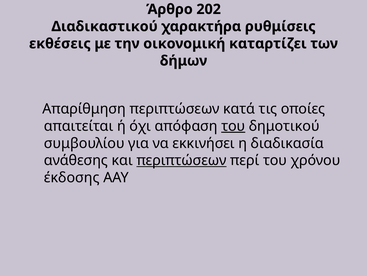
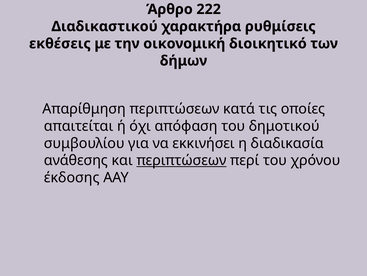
202: 202 -> 222 (209, 9)
καταρτίζει: καταρτίζει -> διοικητικό (268, 44)
του underline: present -> none (233, 126)
